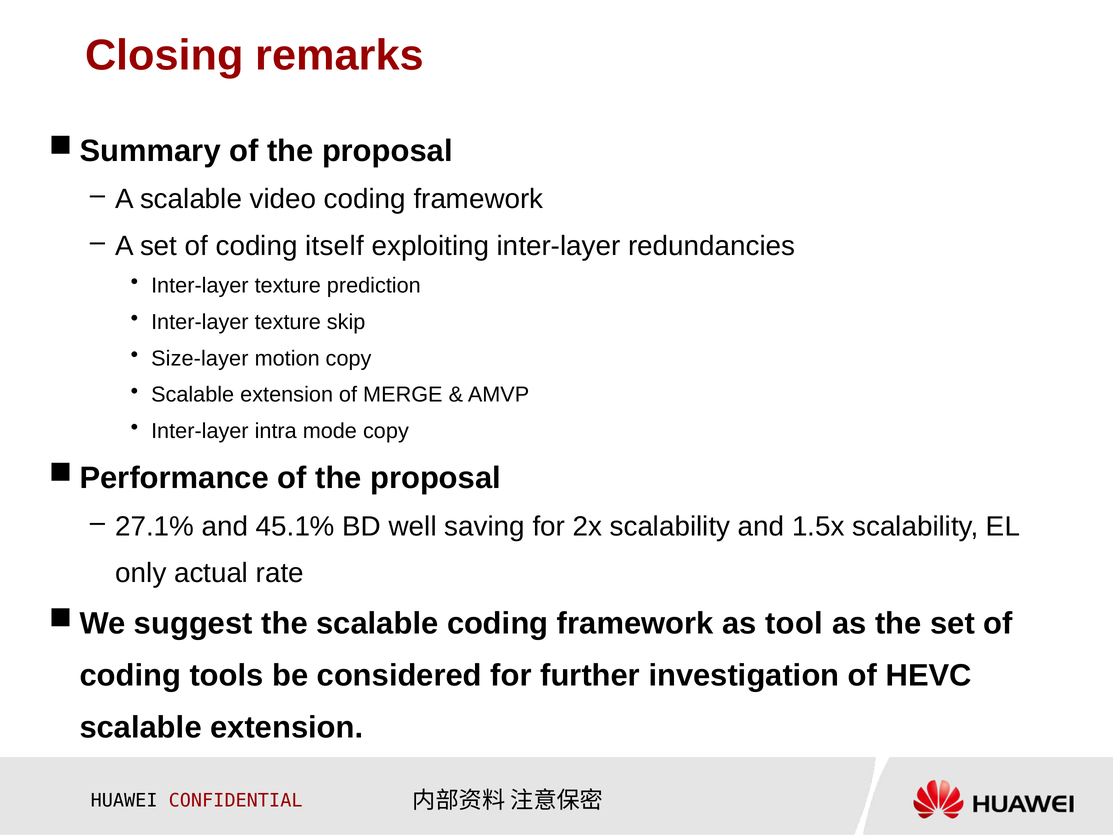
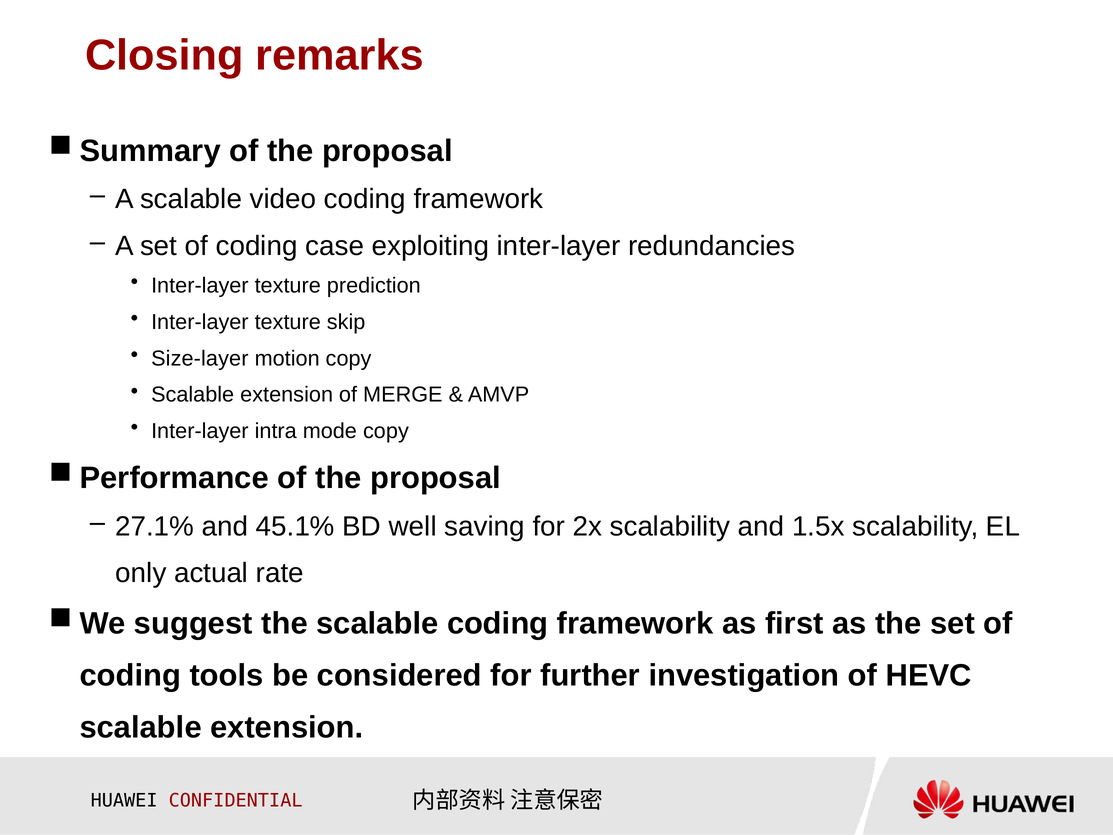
itself: itself -> case (335, 246)
tool: tool -> first (794, 623)
